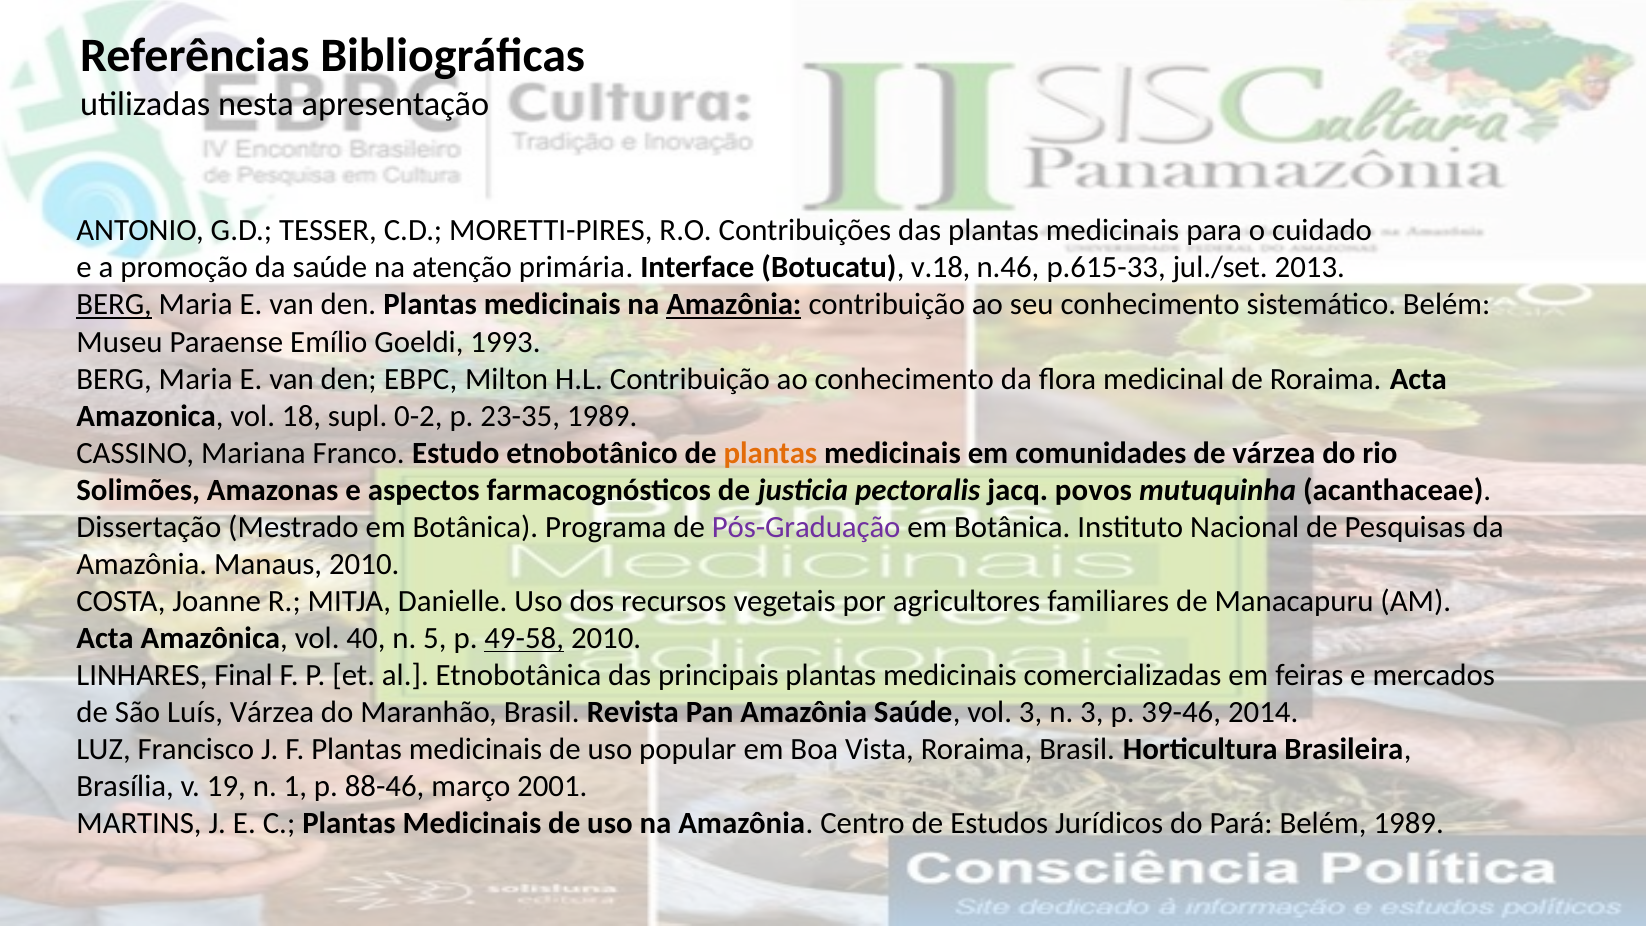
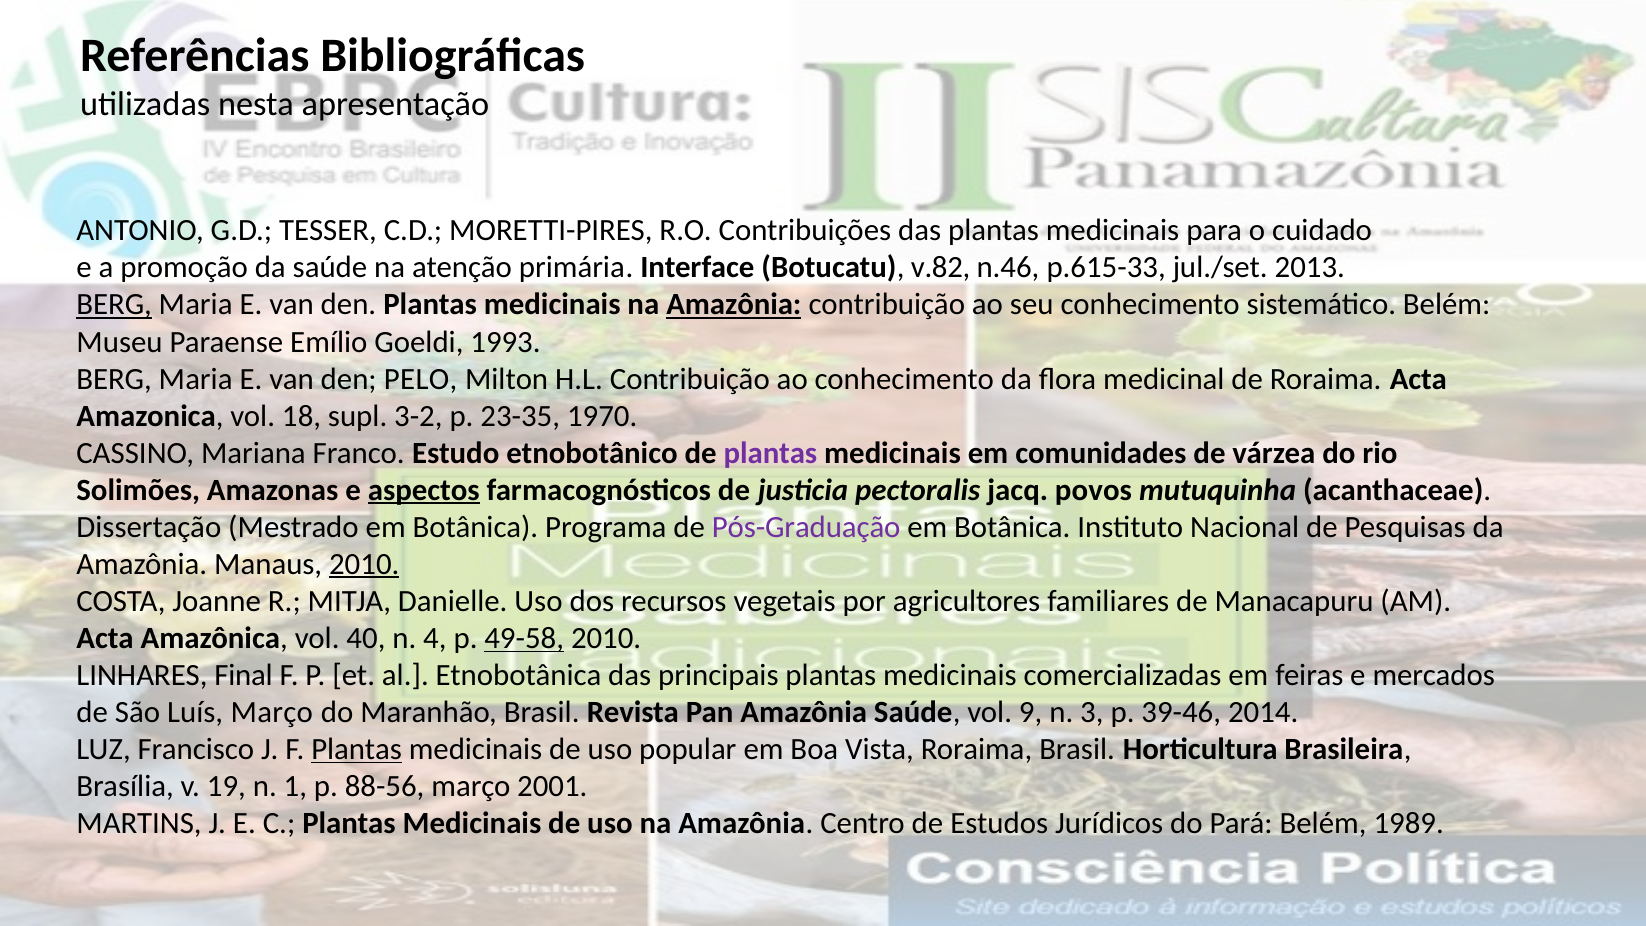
v.18: v.18 -> v.82 (941, 268)
EBPC: EBPC -> PELO (421, 379)
0-2: 0-2 -> 3-2 (418, 416)
23-35 1989: 1989 -> 1970 (602, 416)
plantas colour: orange -> purple (770, 453)
aspectos underline: none -> present (424, 490)
2010 underline: none -> present (364, 564)
5: 5 -> 4 (435, 638)
Luís Várzea: Várzea -> Março (272, 712)
vol 3: 3 -> 9 (1031, 712)
Plantas underline: none -> present (357, 749)
88-46: 88-46 -> 88-56 (385, 786)
